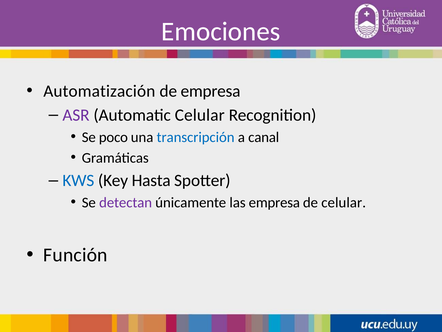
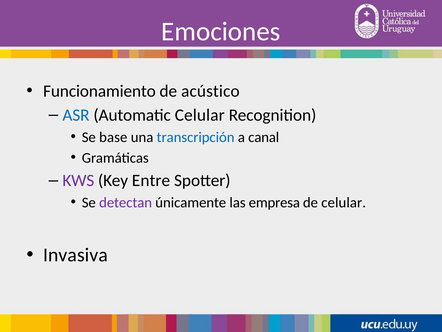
Automatización: Automatización -> Funcionamiento (99, 91)
de empresa: empresa -> acústico (210, 91)
ASR colour: purple -> blue (76, 115)
poco: poco -> base (113, 137)
KWS colour: blue -> purple (78, 180)
Hasta: Hasta -> Entre (151, 180)
Función: Función -> Invasiva (75, 255)
